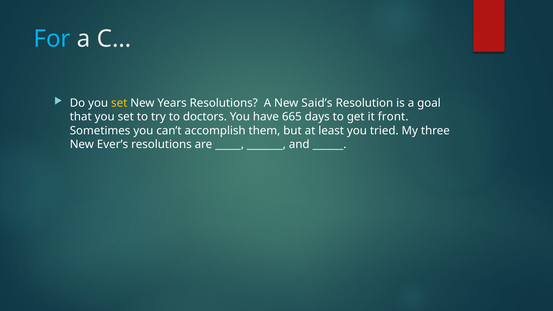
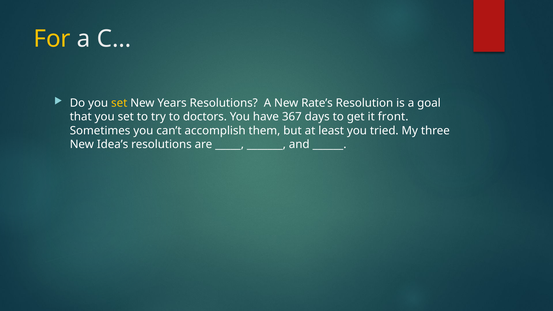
For colour: light blue -> yellow (52, 39)
Said’s: Said’s -> Rate’s (317, 103)
665: 665 -> 367 (292, 117)
Ever’s: Ever’s -> Idea’s (113, 144)
